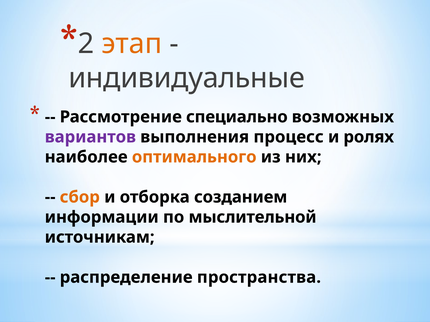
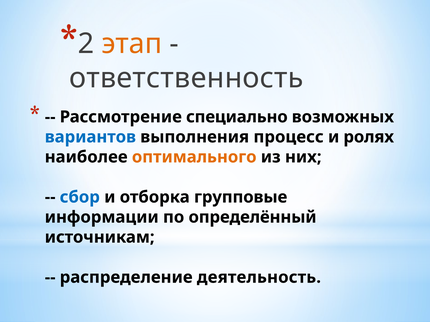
индивидуальные: индивидуальные -> ответственность (186, 78)
вариантов colour: purple -> blue (90, 137)
сбор colour: orange -> blue (80, 197)
созданием: созданием -> групповые (241, 197)
мыслительной: мыслительной -> определённый (253, 217)
пространства: пространства -> деятельность (259, 278)
